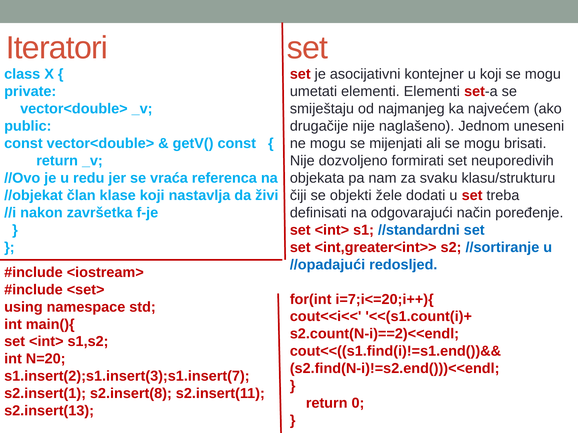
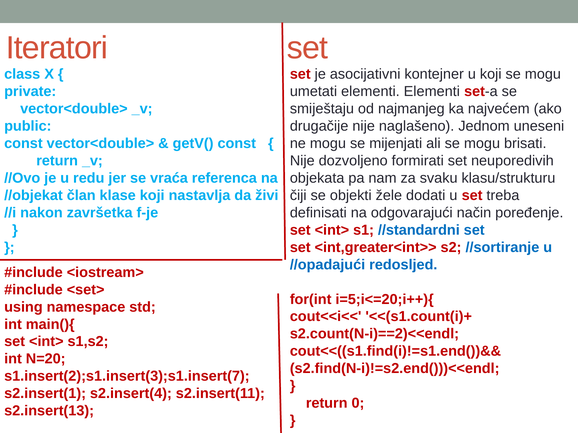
i=7;i<=20;i++){: i=7;i<=20;i++){ -> i=5;i<=20;i++){ (385, 300)
s2.insert(8: s2.insert(8 -> s2.insert(4 (131, 394)
